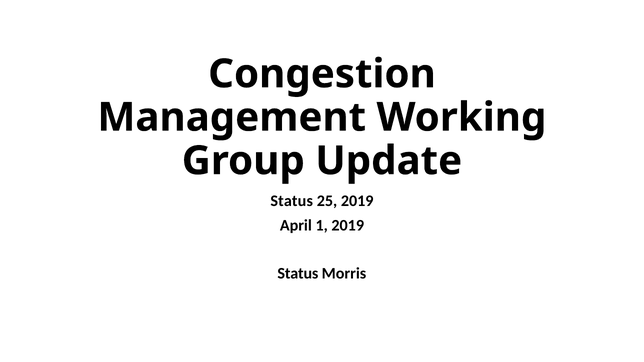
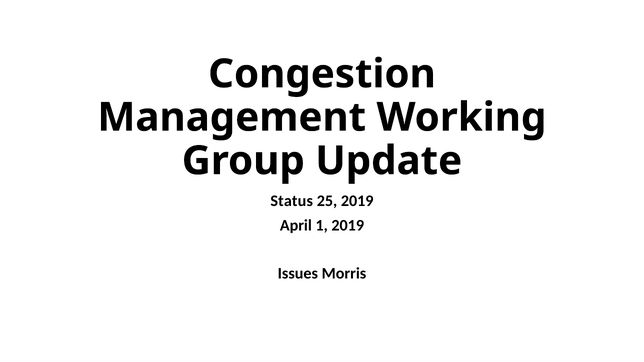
Status: Status -> Issues (298, 274)
